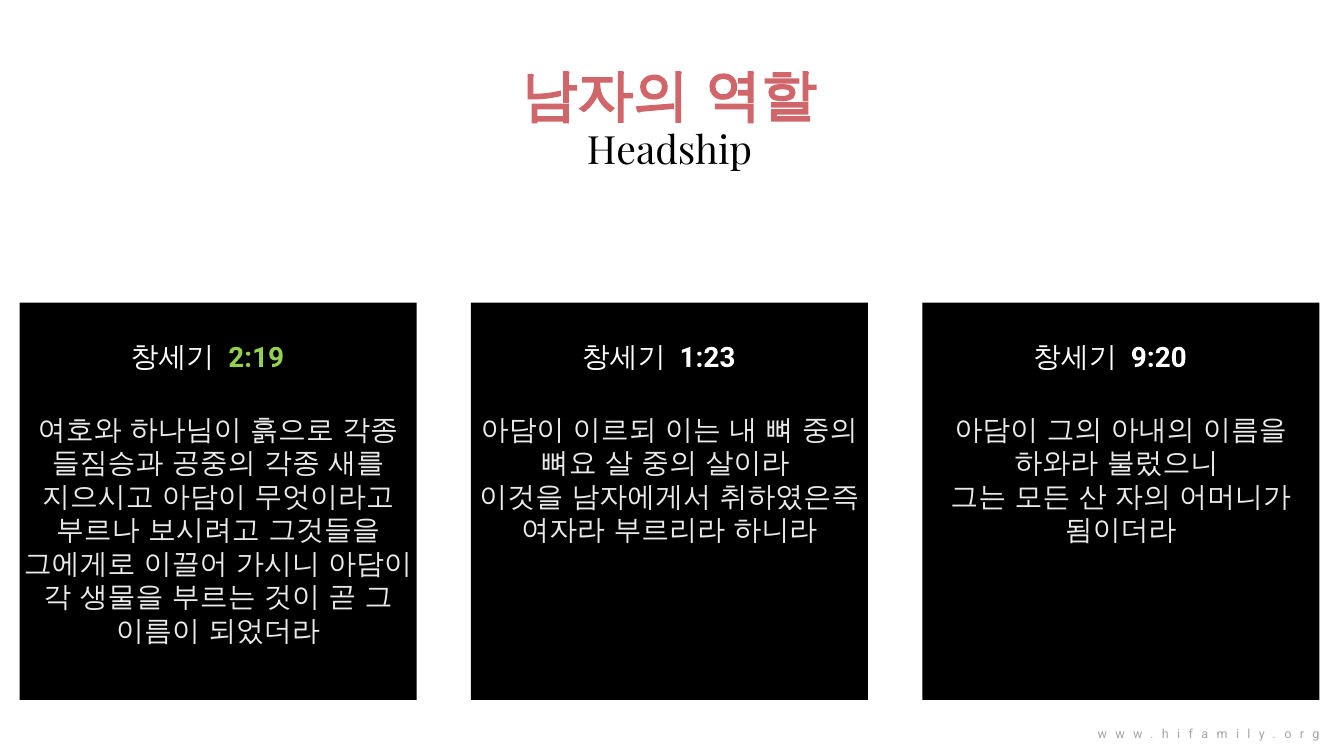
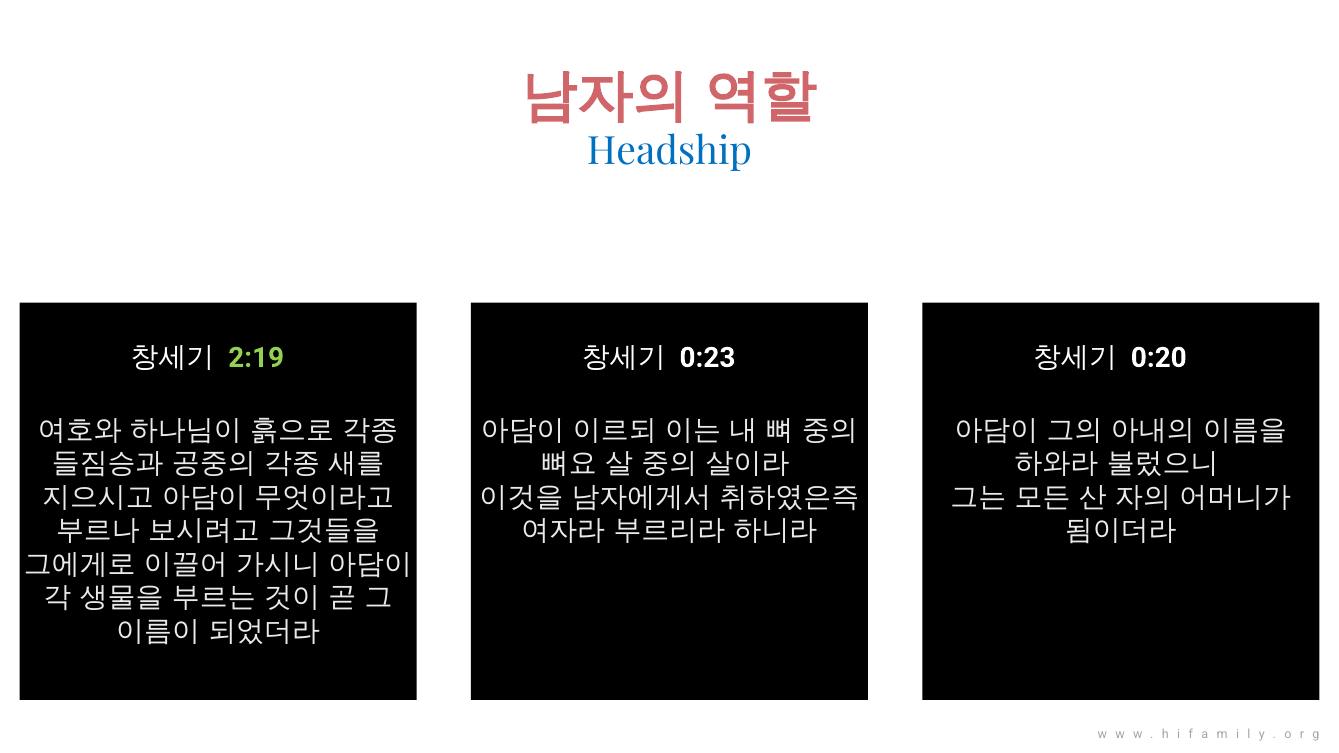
Headship colour: black -> blue (670, 152)
1:23: 1:23 -> 0:23 (707, 358)
9:20: 9:20 -> 0:20 (1159, 358)
